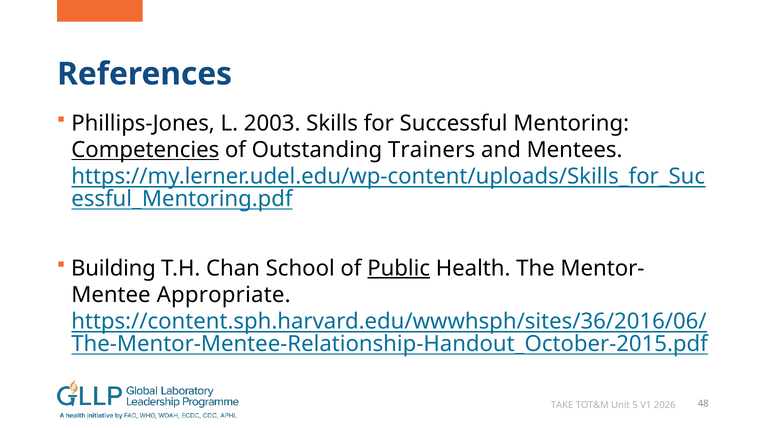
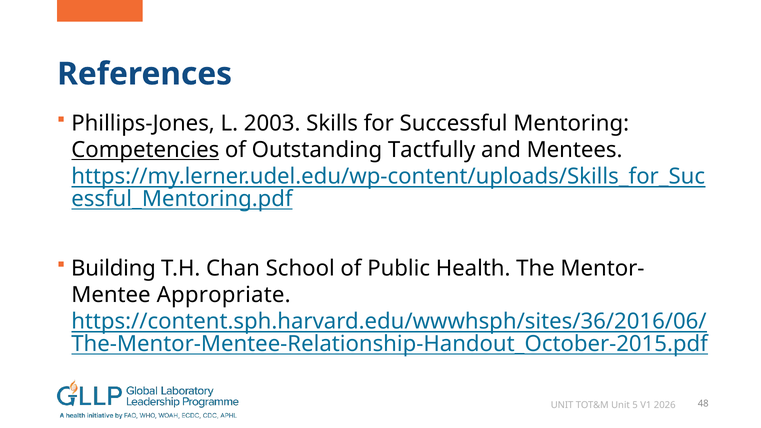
Trainers: Trainers -> Tactfully (432, 150)
Public underline: present -> none (399, 268)
TAKE: TAKE -> UNIT (562, 405)
